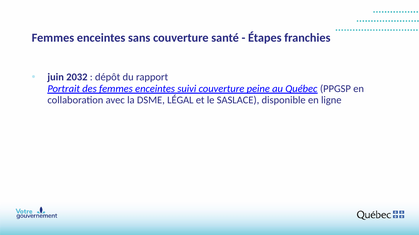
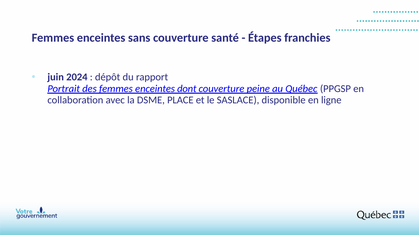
2032: 2032 -> 2024 (77, 77)
suivi: suivi -> dont (187, 89)
LÉGAL: LÉGAL -> PLACE (180, 100)
